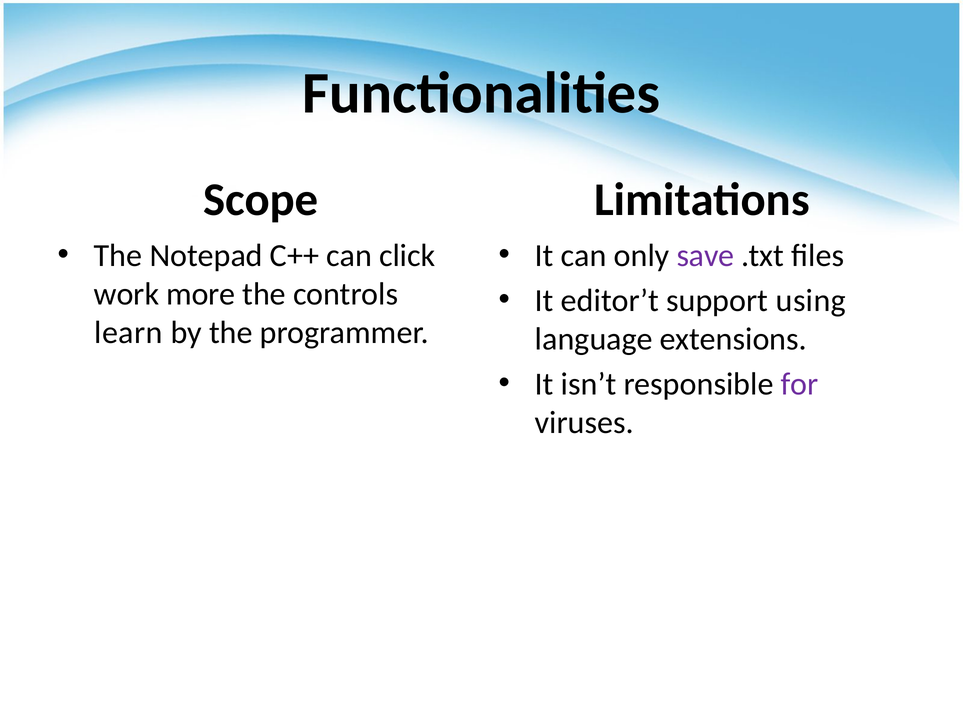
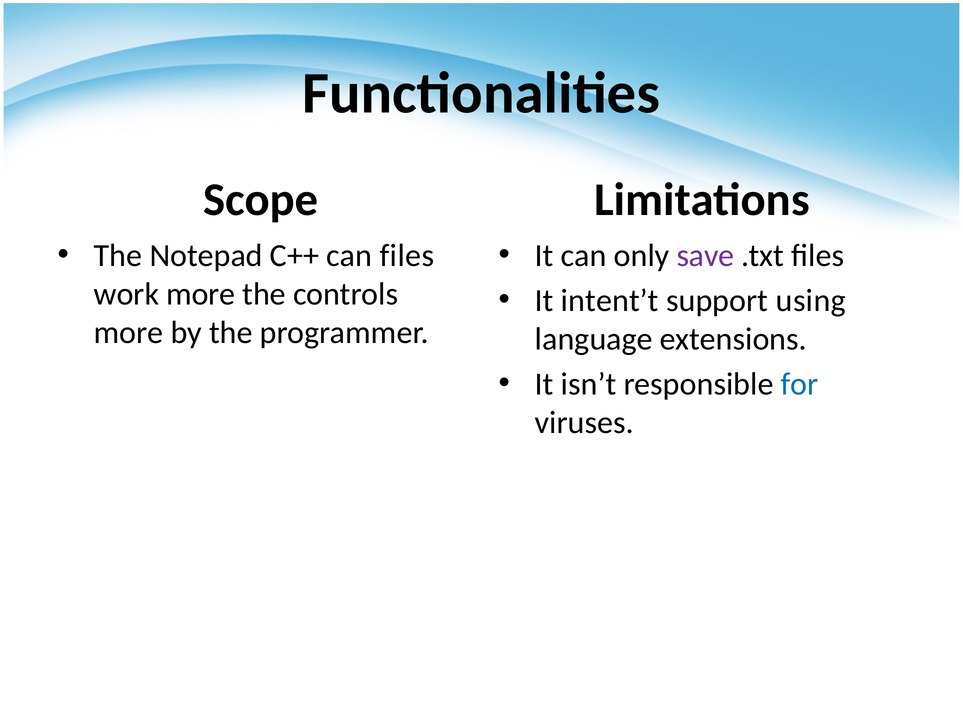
can click: click -> files (407, 255)
editor’t: editor’t -> intent’t (610, 300)
learn: learn -> more (129, 332)
for colour: purple -> blue (800, 384)
